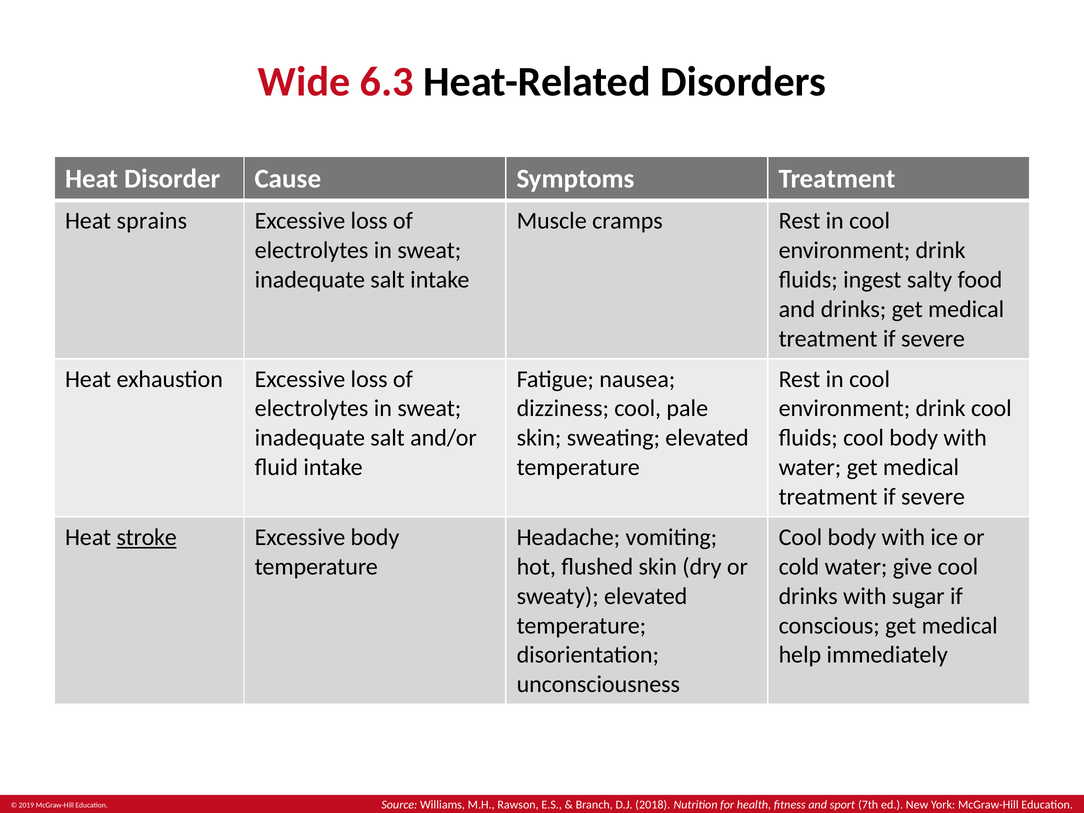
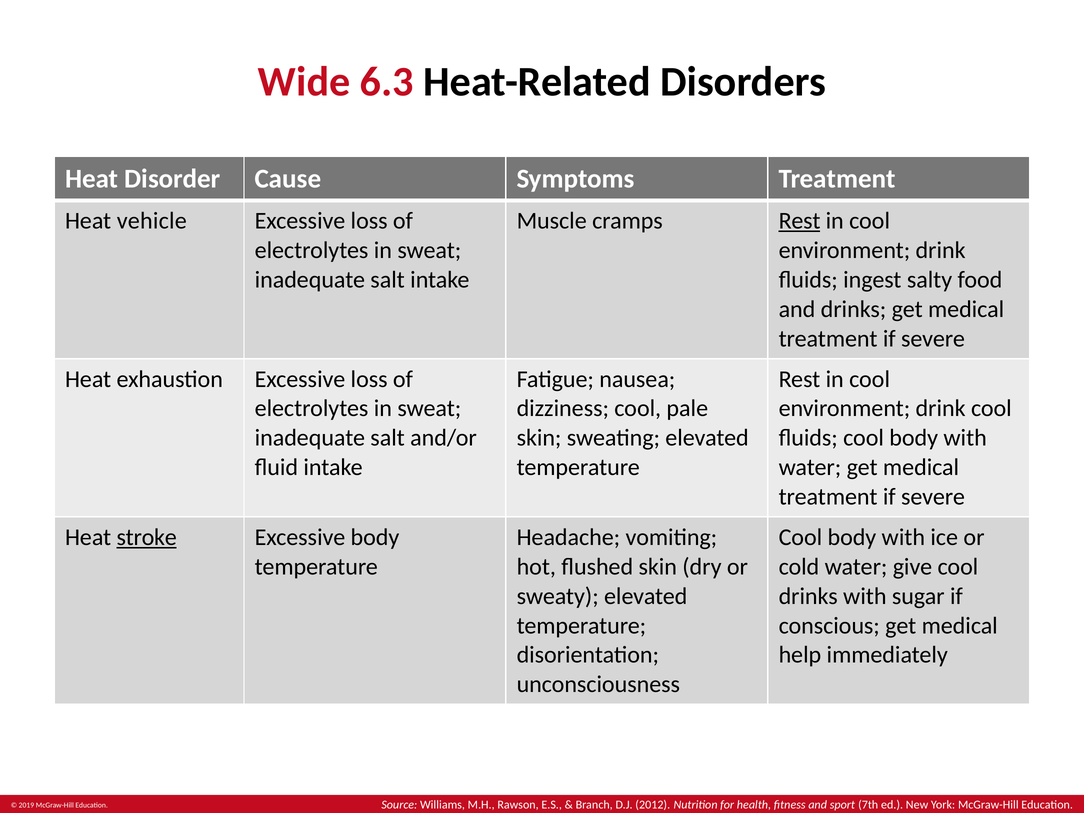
sprains: sprains -> vehicle (152, 221)
Rest underline: none -> present (800, 221)
2018: 2018 -> 2012 (653, 805)
